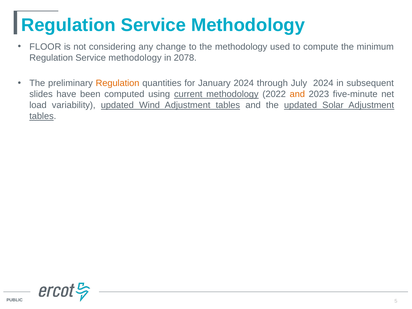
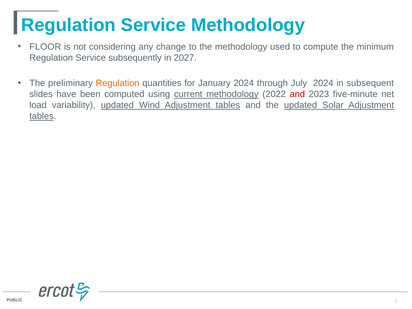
methodology: methodology -> subsequently (135, 58)
2078: 2078 -> 2027 (185, 58)
and colour: orange -> red (297, 94)
